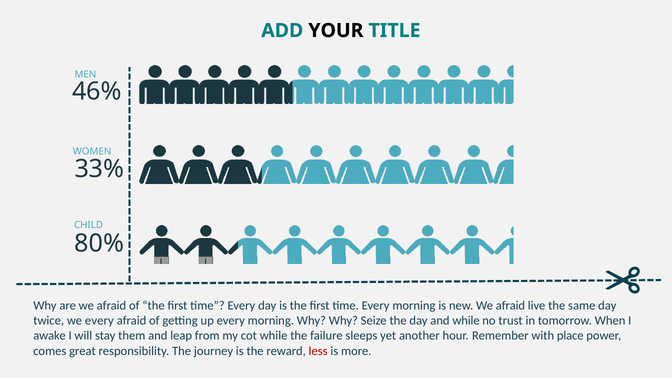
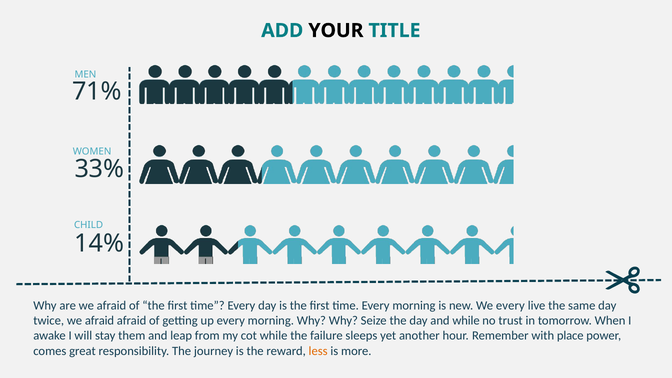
46%: 46% -> 71% (97, 91)
80%: 80% -> 14% (99, 243)
new We afraid: afraid -> every (510, 306)
twice we every: every -> afraid (100, 321)
less colour: red -> orange (318, 351)
